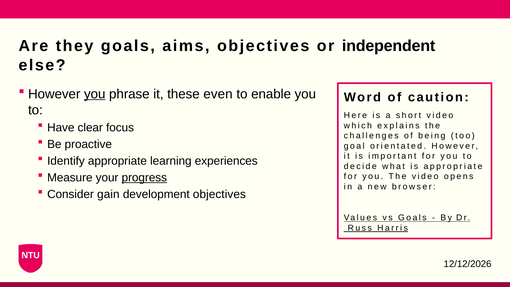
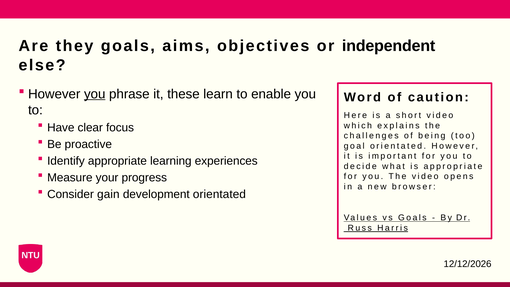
even: even -> learn (218, 94)
progress underline: present -> none (144, 177)
development objectives: objectives -> orientated (219, 194)
